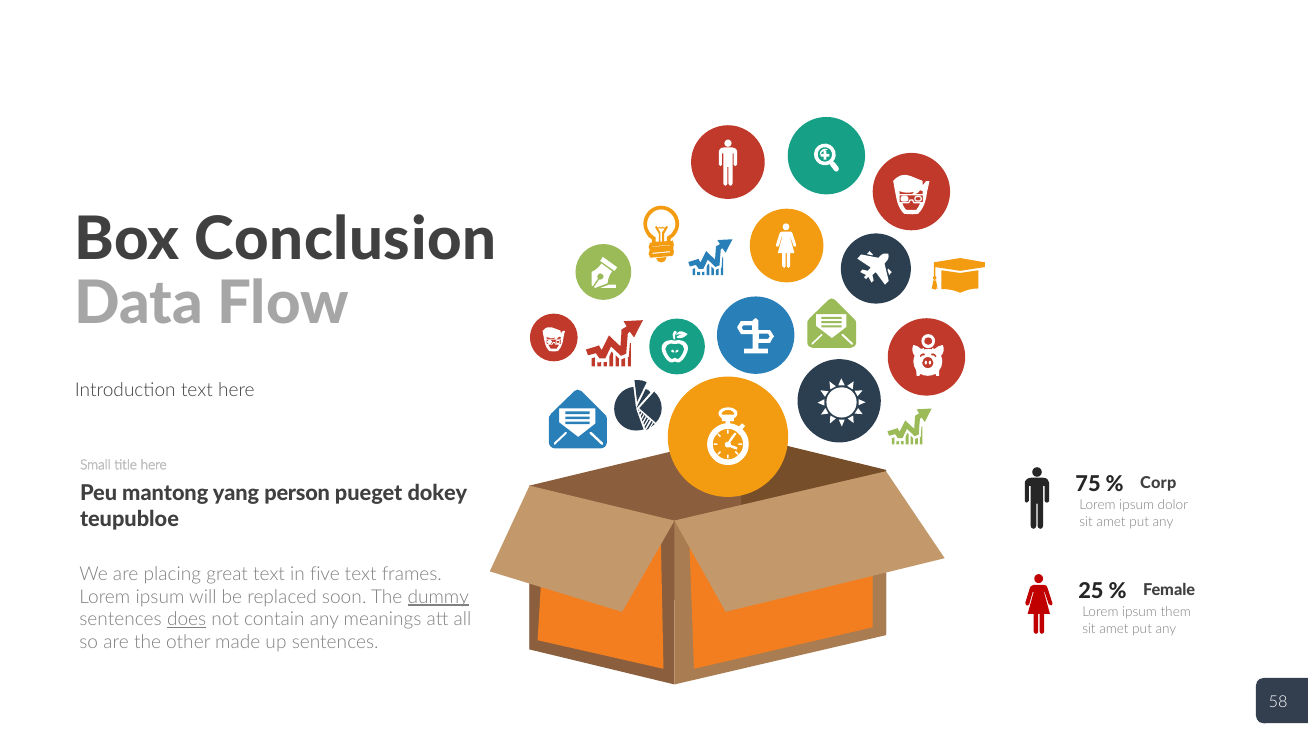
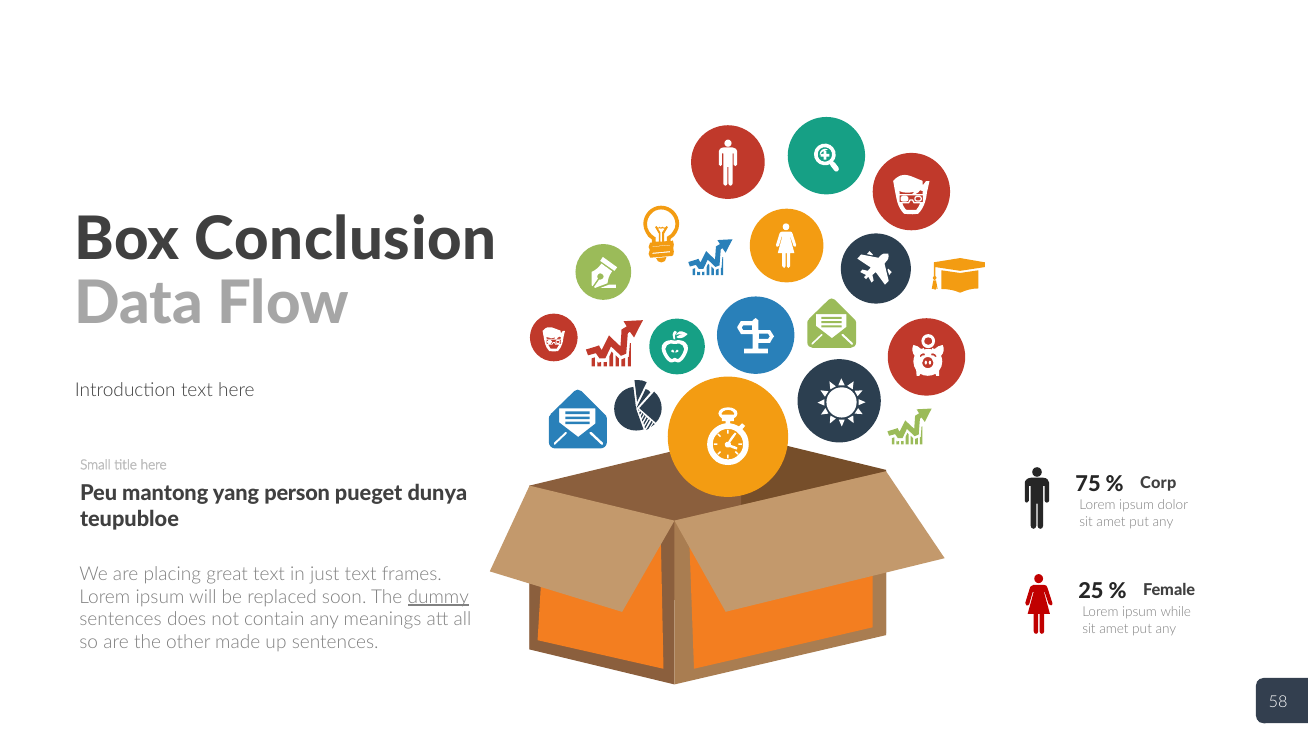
dokey: dokey -> dunya (437, 493)
five: five -> just (325, 574)
them: them -> while (1176, 612)
does underline: present -> none (187, 619)
